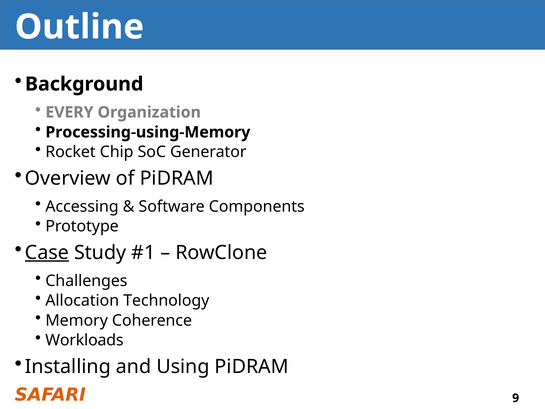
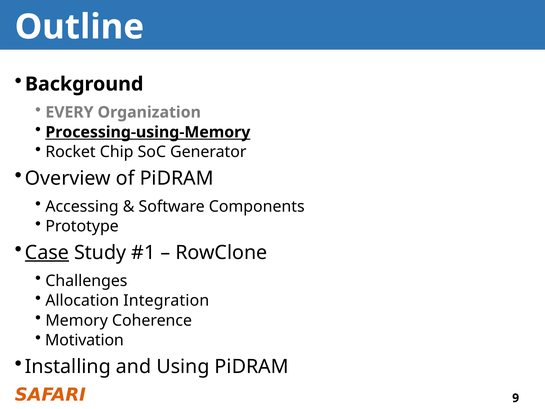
Processing-using-Memory underline: none -> present (148, 132)
Technology: Technology -> Integration (166, 300)
Workloads: Workloads -> Motivation (84, 340)
